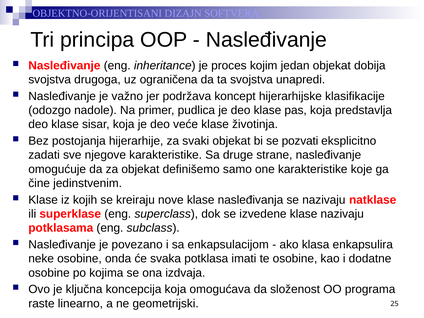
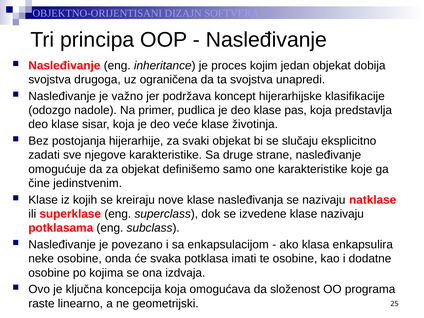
pozvati: pozvati -> slučaju (300, 141)
